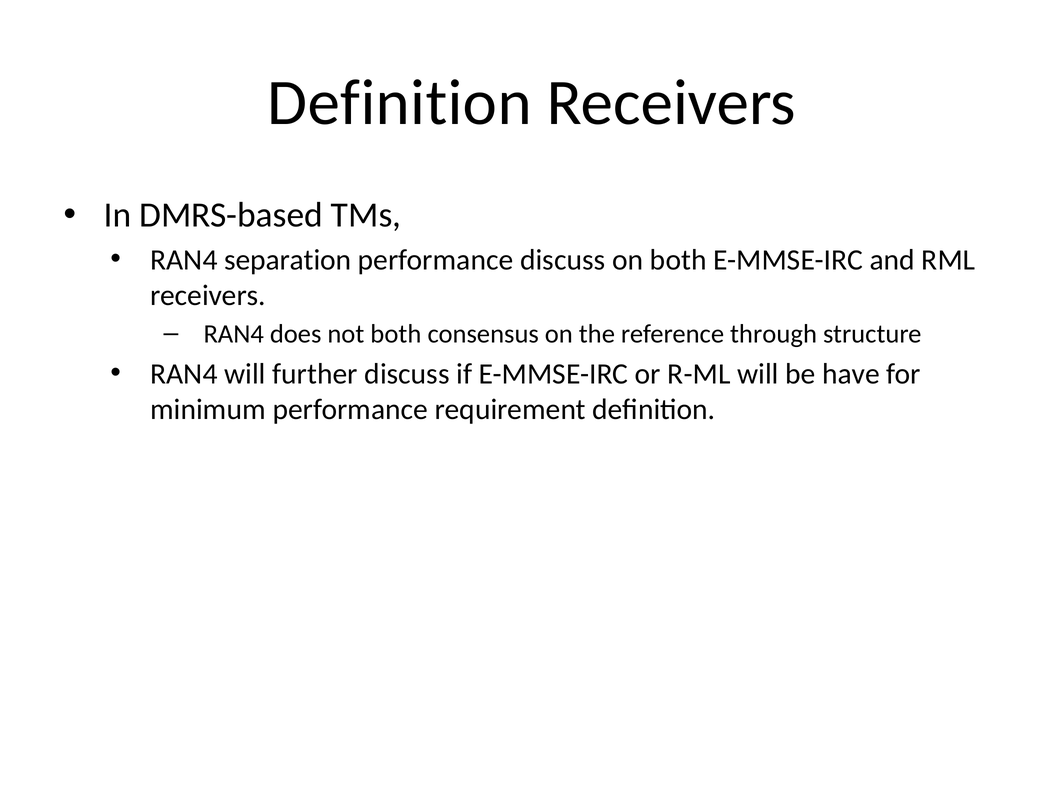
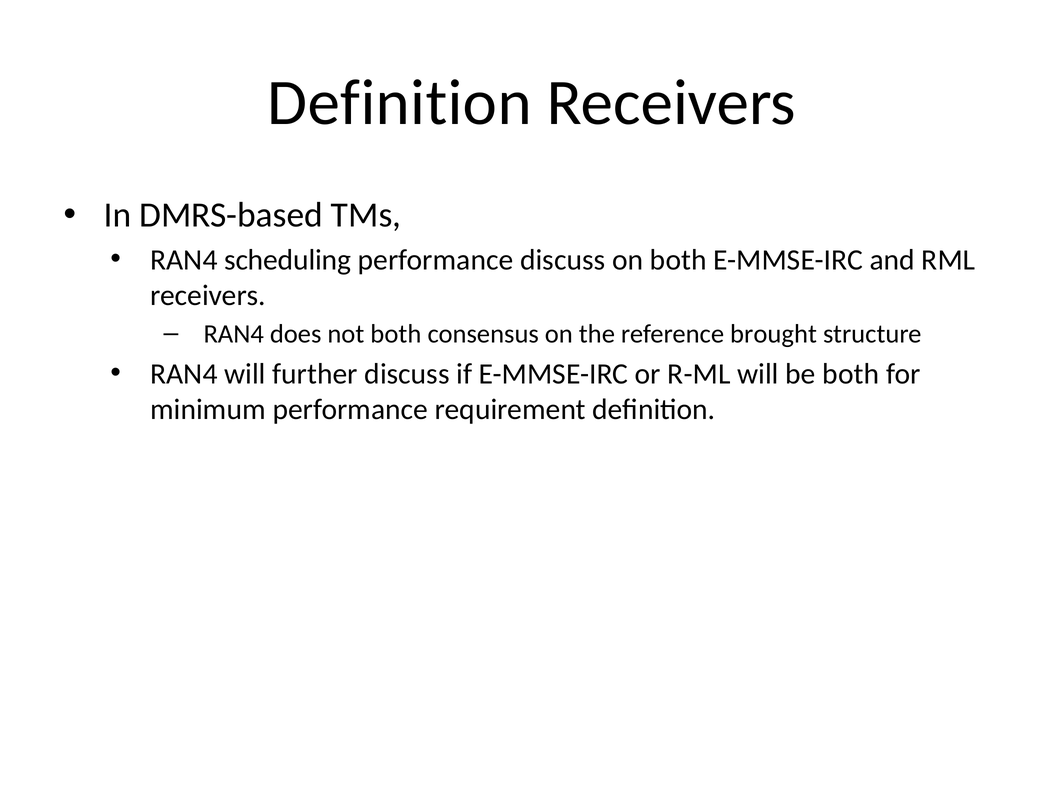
separation: separation -> scheduling (288, 260)
through: through -> brought (774, 334)
be have: have -> both (851, 374)
